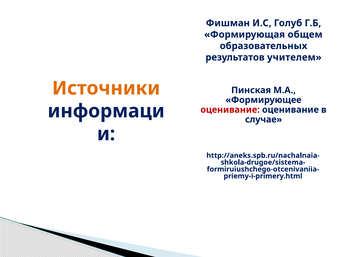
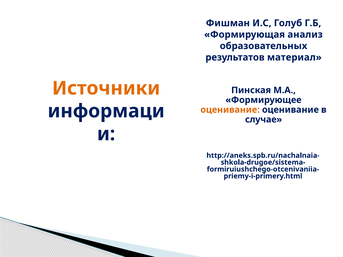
общем: общем -> анализ (305, 35)
учителем: учителем -> материал (294, 57)
оценивание colour: red -> orange (230, 110)
